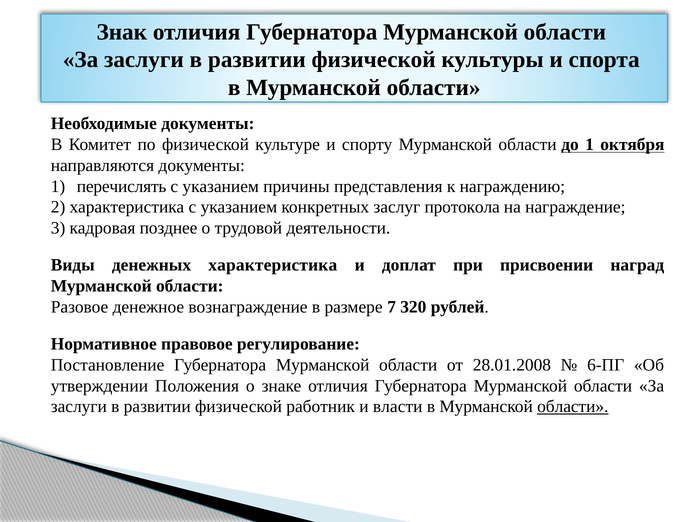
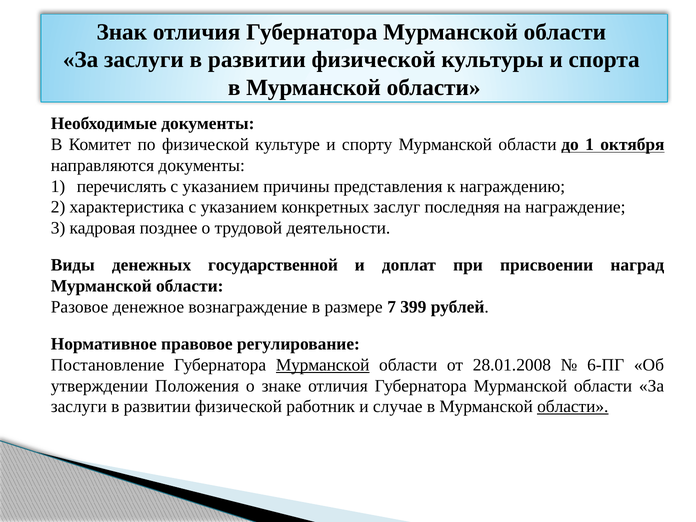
протокола: протокола -> последняя (462, 207)
денежных характеристика: характеристика -> государственной (273, 265)
320: 320 -> 399 (413, 307)
Мурманской underline: none -> present (323, 365)
власти: власти -> случае (398, 407)
